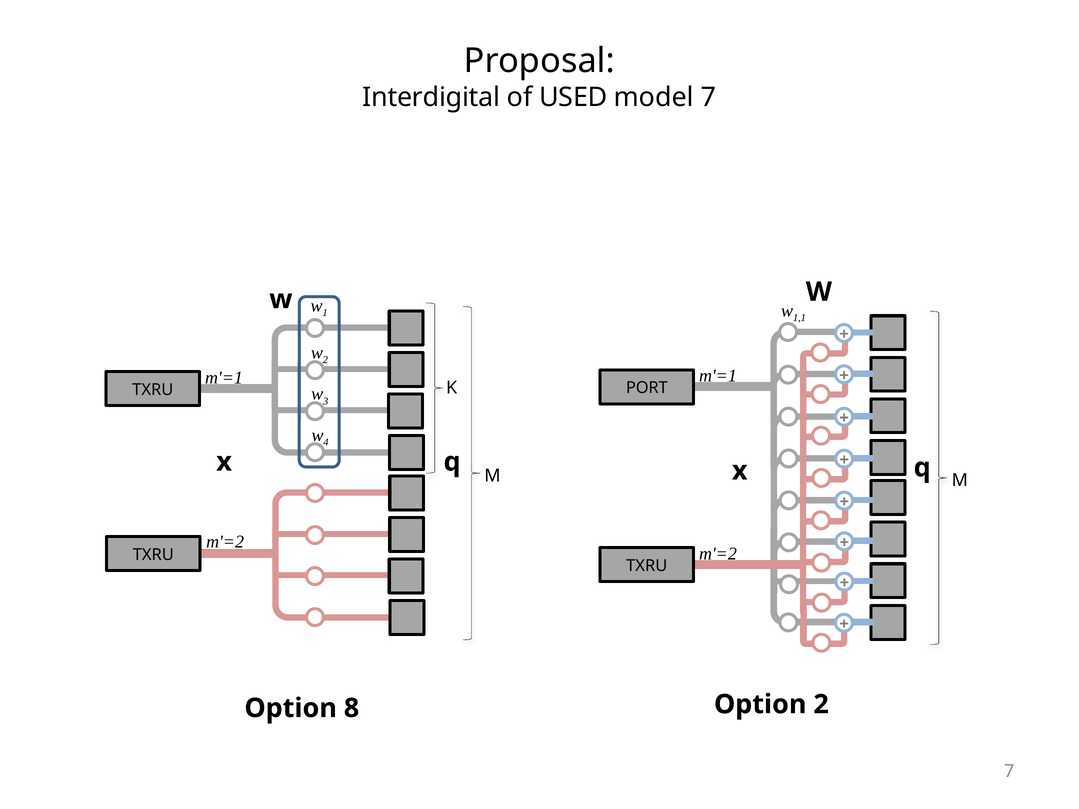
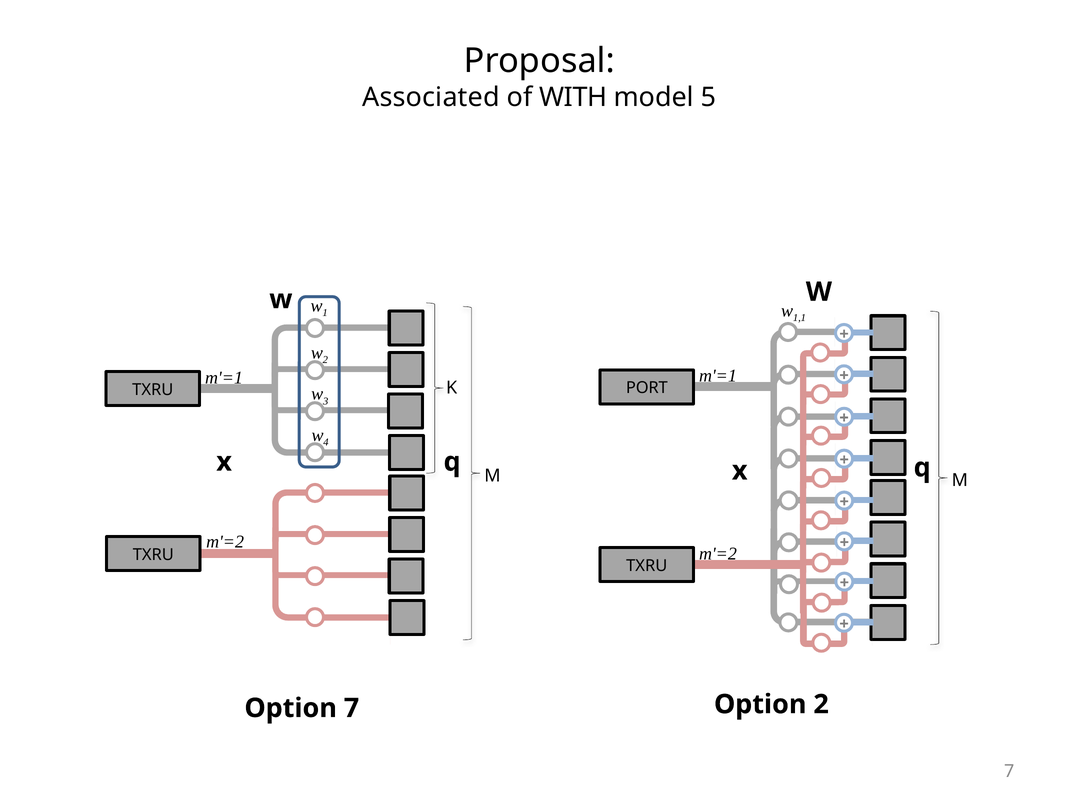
Interdigital: Interdigital -> Associated (431, 97)
USED: USED -> WITH (573, 97)
model 7: 7 -> 5 (709, 97)
Option 8: 8 -> 7 (352, 708)
